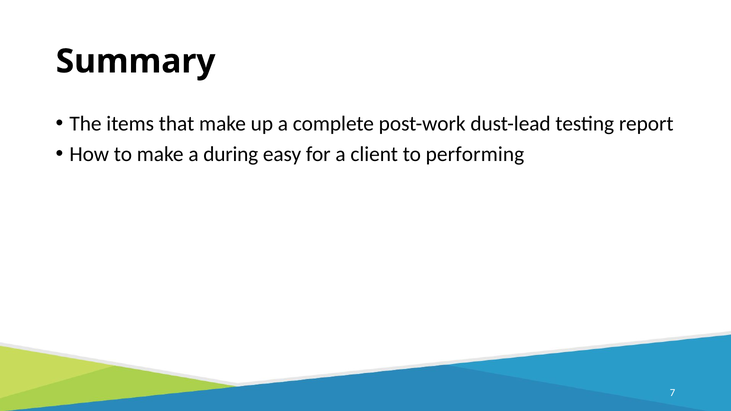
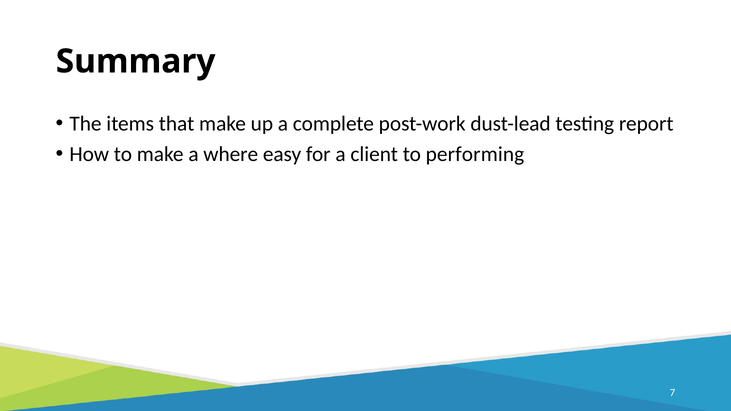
during: during -> where (231, 154)
